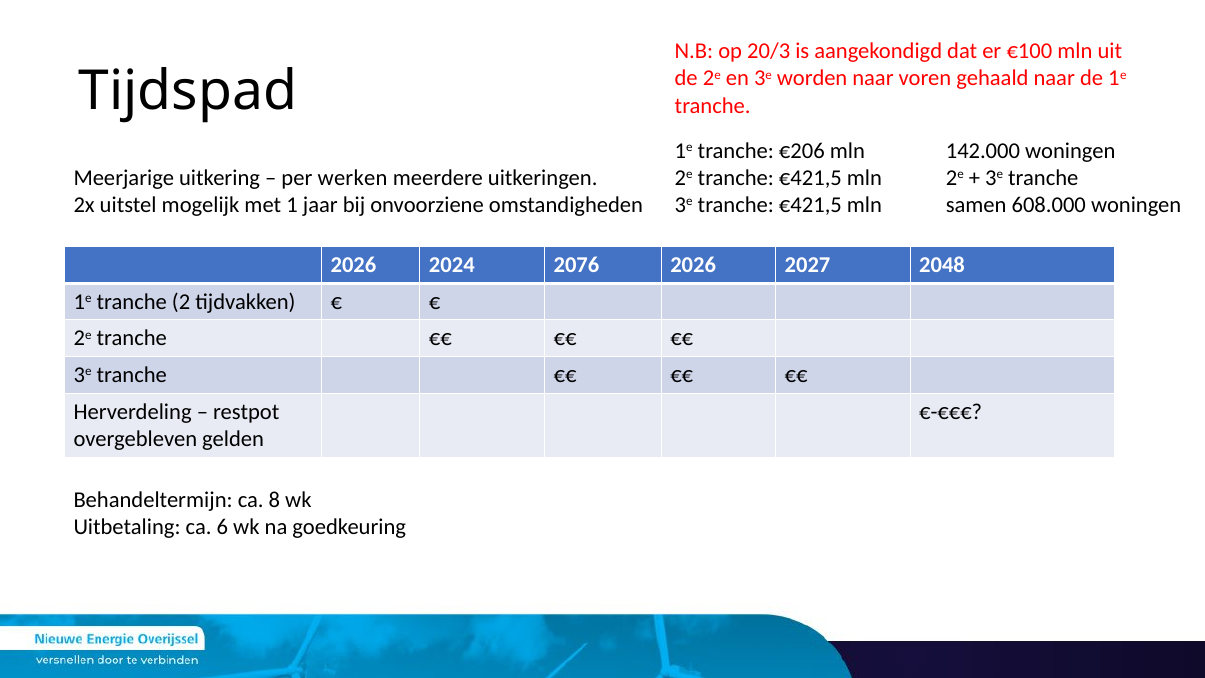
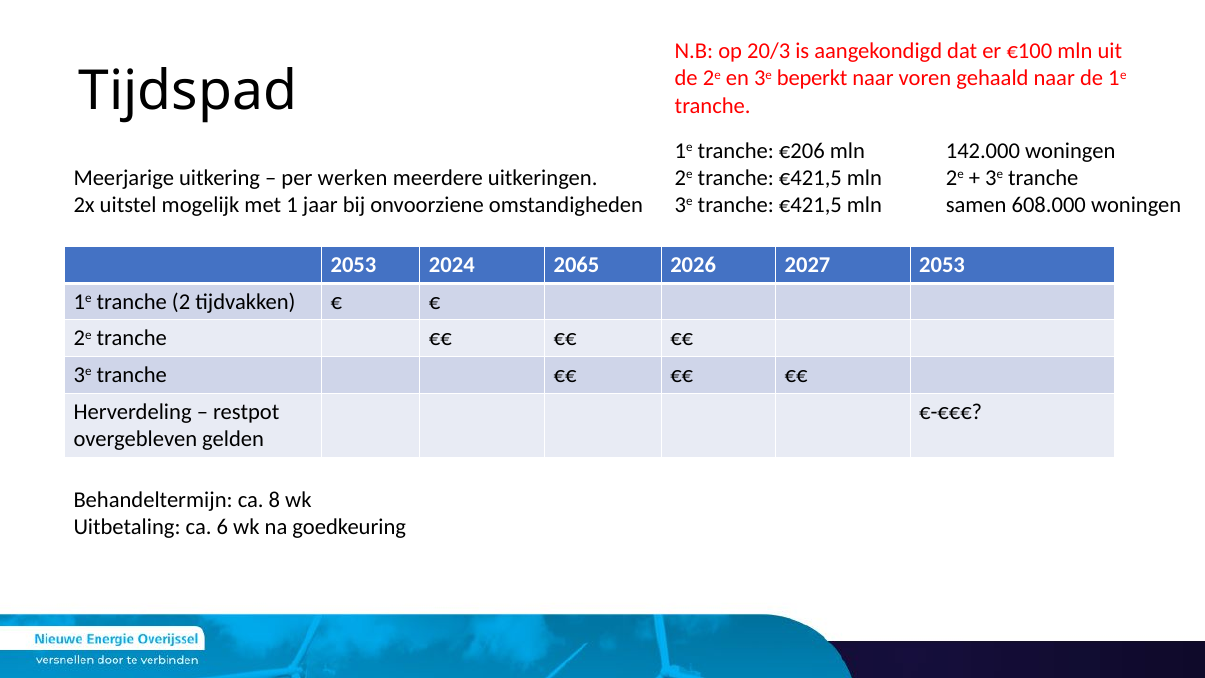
worden: worden -> beperkt (812, 79)
2026: 2026 -> 2053 (353, 265)
2076: 2076 -> 2065 (576, 265)
2027 2048: 2048 -> 2053 (942, 265)
